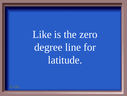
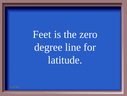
Like: Like -> Feet (42, 34)
